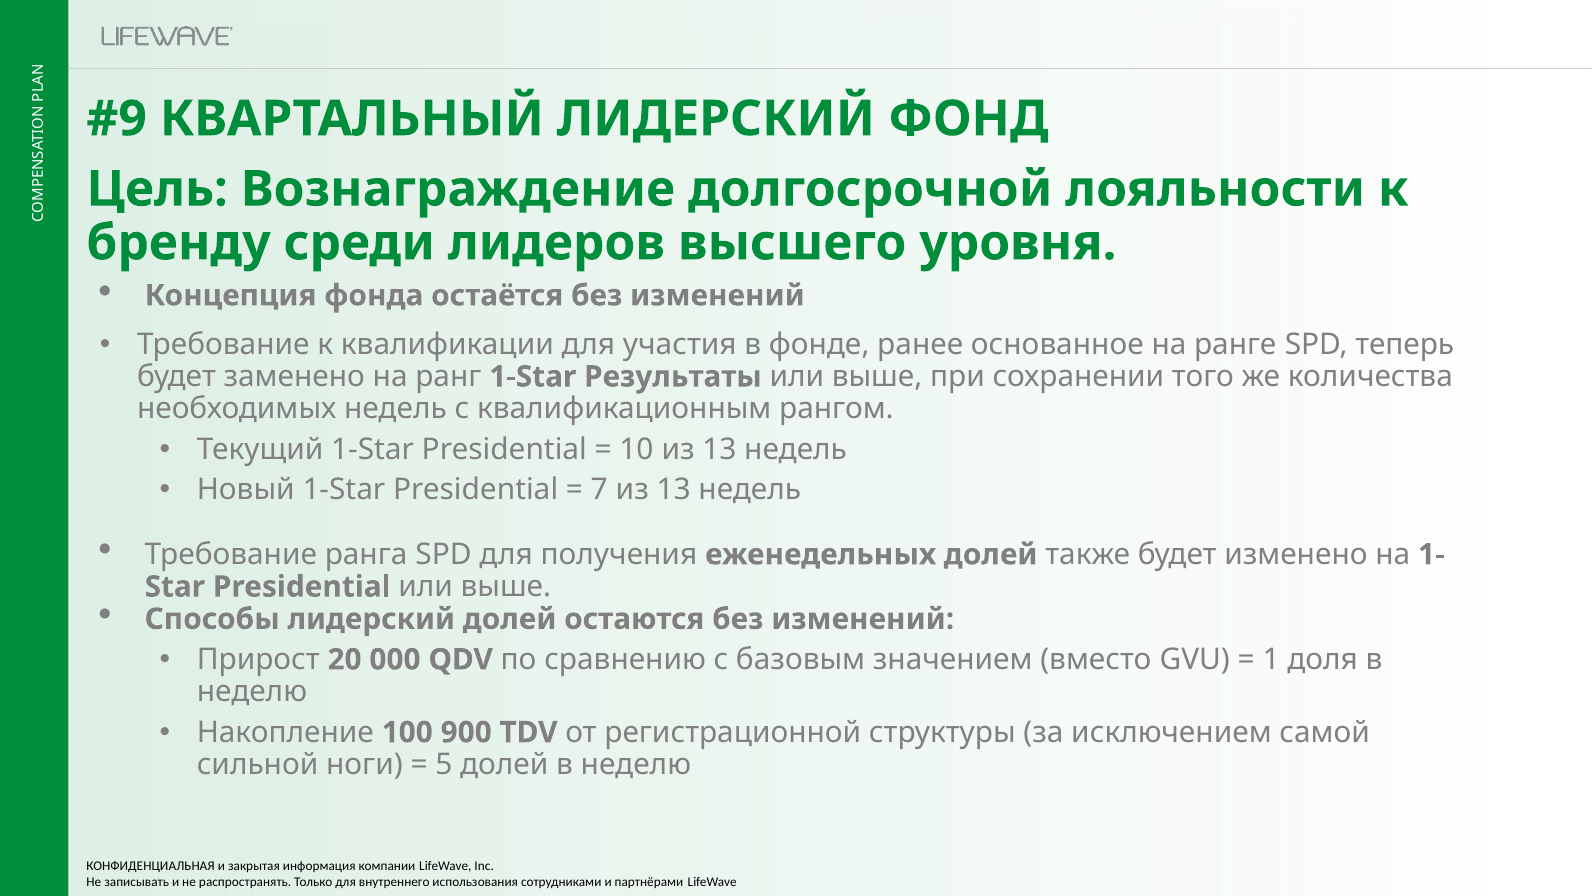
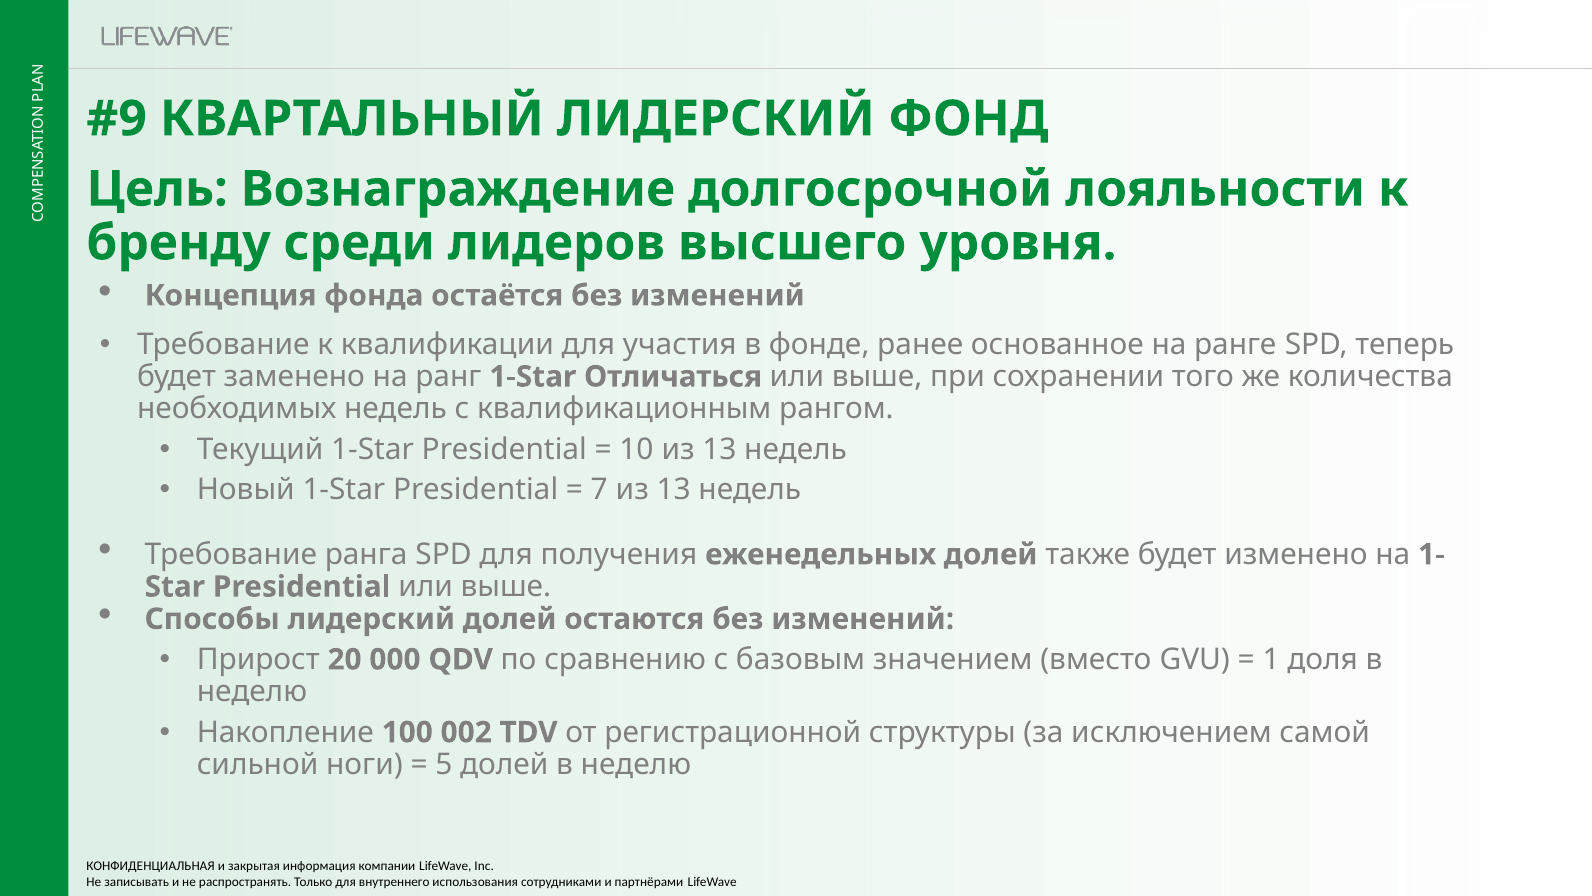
Результаты: Результаты -> Отличаться (673, 377)
900: 900 -> 002 (466, 732)
